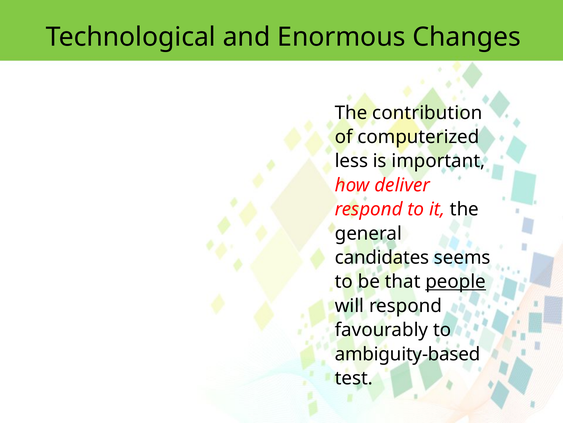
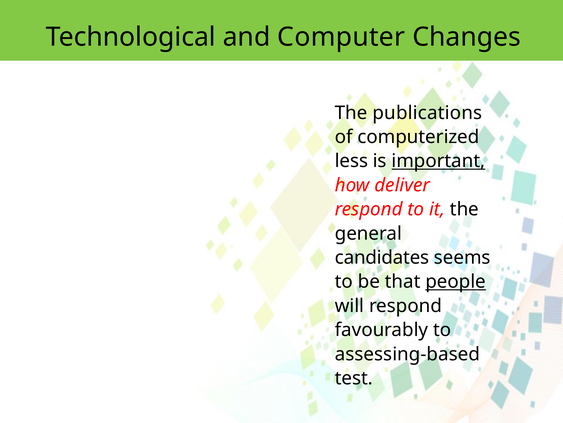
Enormous: Enormous -> Computer (341, 37)
contribution: contribution -> publications (427, 113)
important underline: none -> present (438, 161)
ambiguity-based: ambiguity-based -> assessing-based (408, 354)
